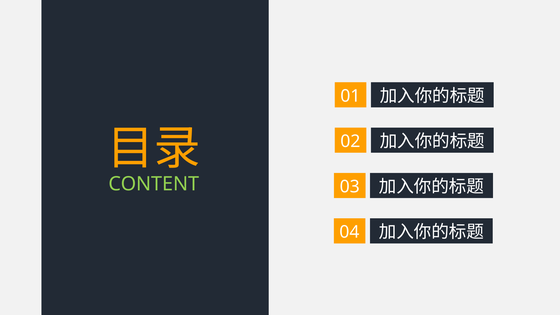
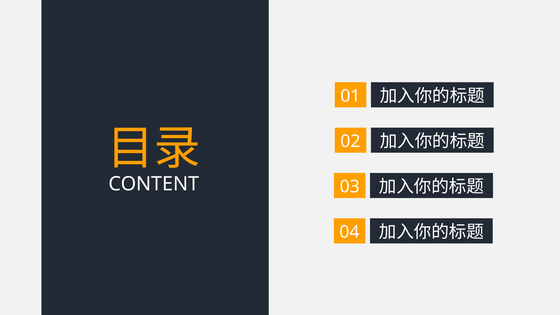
CONTENT colour: light green -> white (154, 184)
